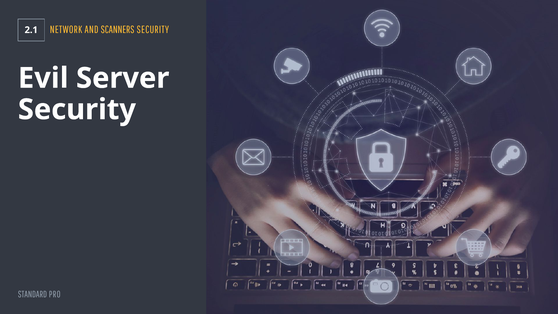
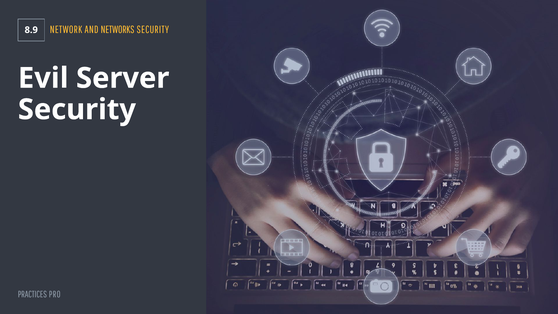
2.1: 2.1 -> 8.9 (31, 30)
SCANNERS: SCANNERS -> NETWORKS (118, 30)
STANDARD: STANDARD -> PRACTICES (32, 294)
